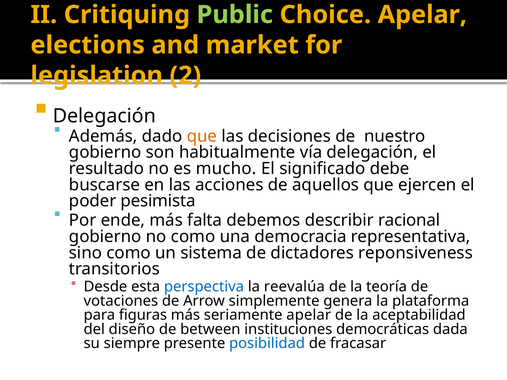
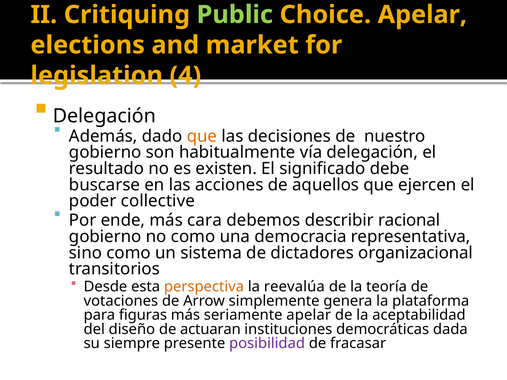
2: 2 -> 4 (185, 76)
mucho: mucho -> existen (226, 169)
pesimista: pesimista -> collective (158, 201)
falta: falta -> cara (205, 221)
reponsiveness: reponsiveness -> organizacional (416, 253)
perspectiva colour: blue -> orange (204, 287)
between: between -> actuaran (210, 329)
posibilidad colour: blue -> purple (267, 344)
